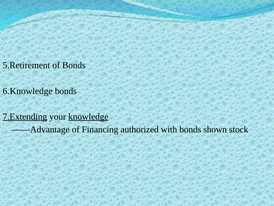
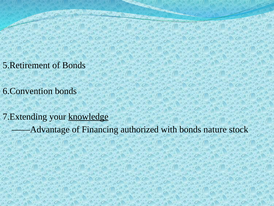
6.Knowledge: 6.Knowledge -> 6.Convention (28, 91)
7.Extending underline: present -> none (25, 116)
shown: shown -> nature (215, 129)
